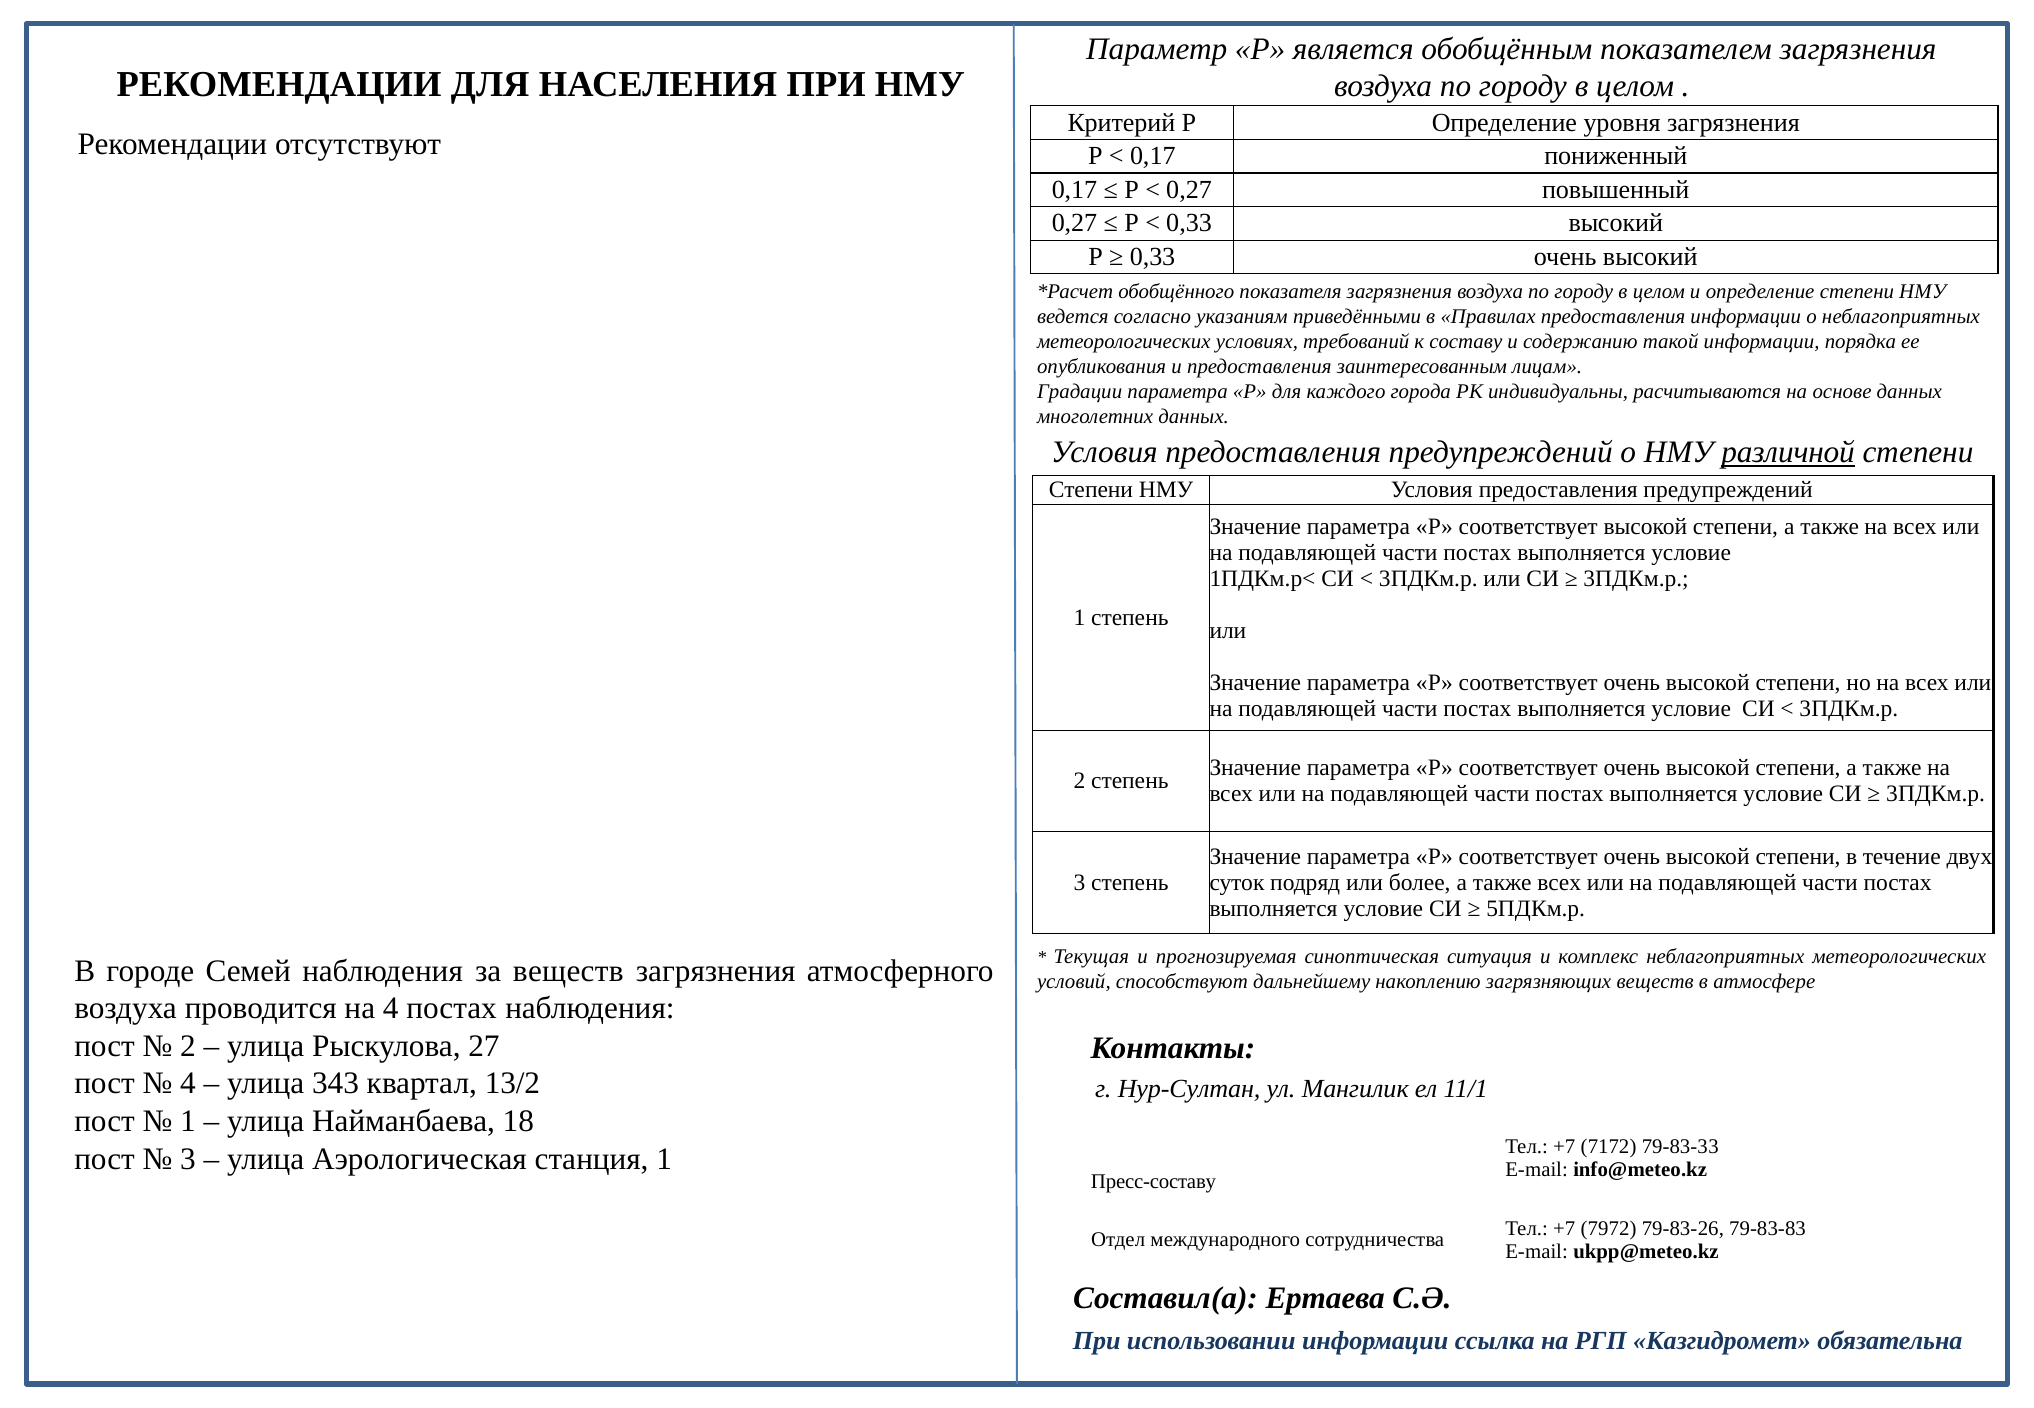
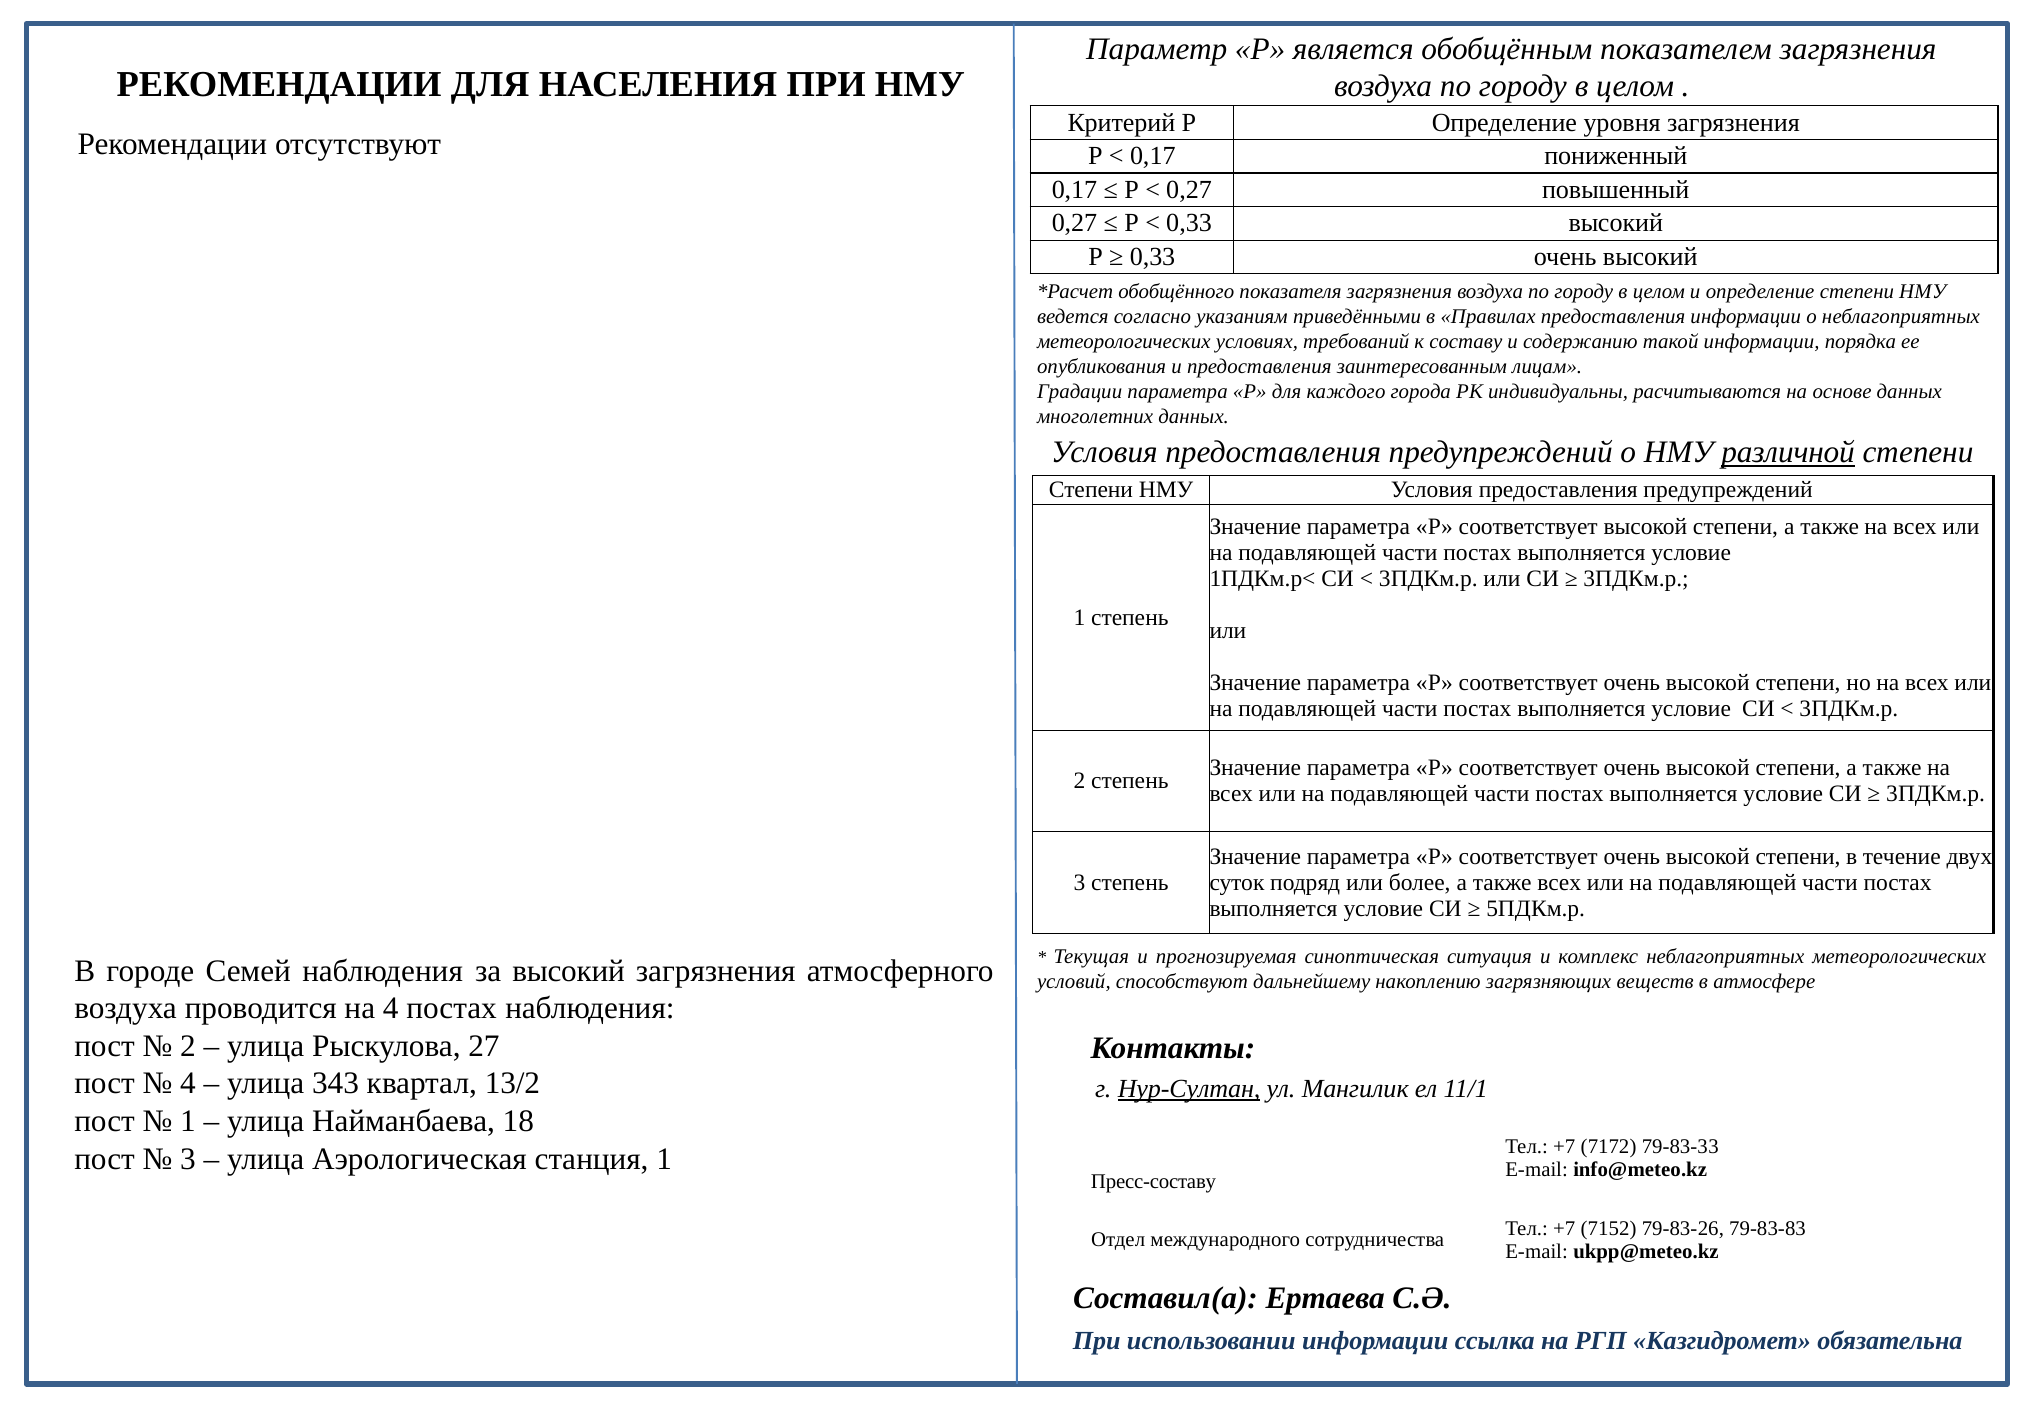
за веществ: веществ -> высокий (569, 971)
Нур-Султан underline: none -> present (1189, 1089)
7972: 7972 -> 7152 (1609, 1228)
